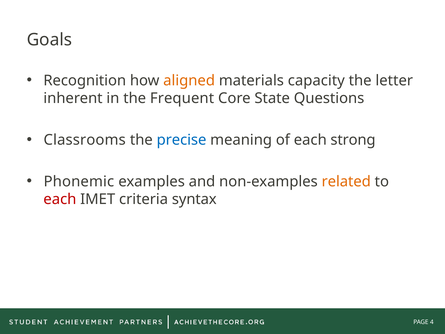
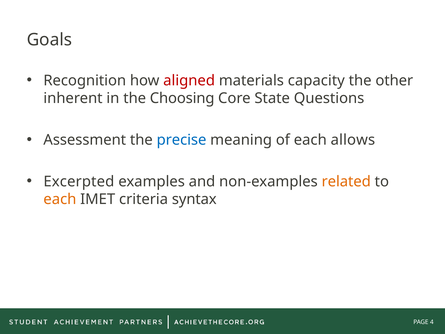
aligned colour: orange -> red (189, 81)
letter: letter -> other (394, 81)
Frequent: Frequent -> Choosing (182, 98)
Classrooms: Classrooms -> Assessment (85, 140)
strong: strong -> allows (353, 140)
Phonemic: Phonemic -> Excerpted (79, 181)
each colour: red -> orange (60, 199)
